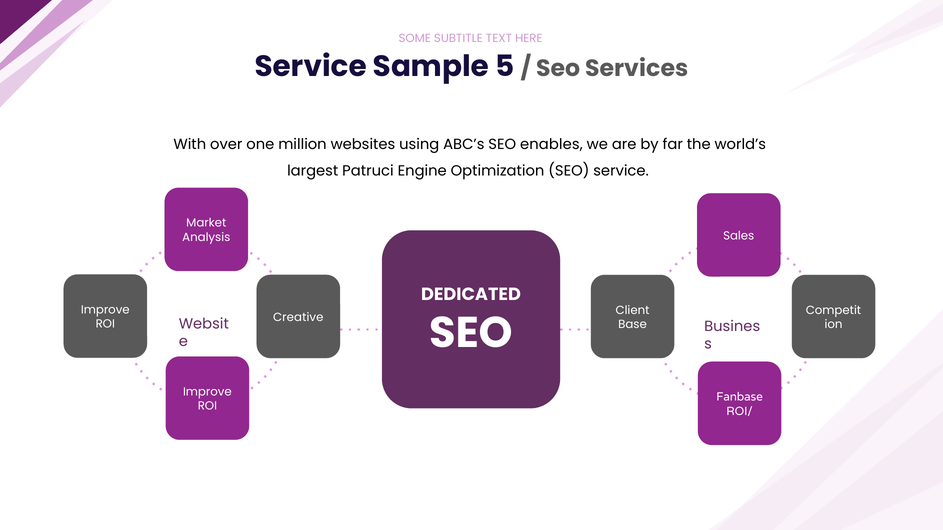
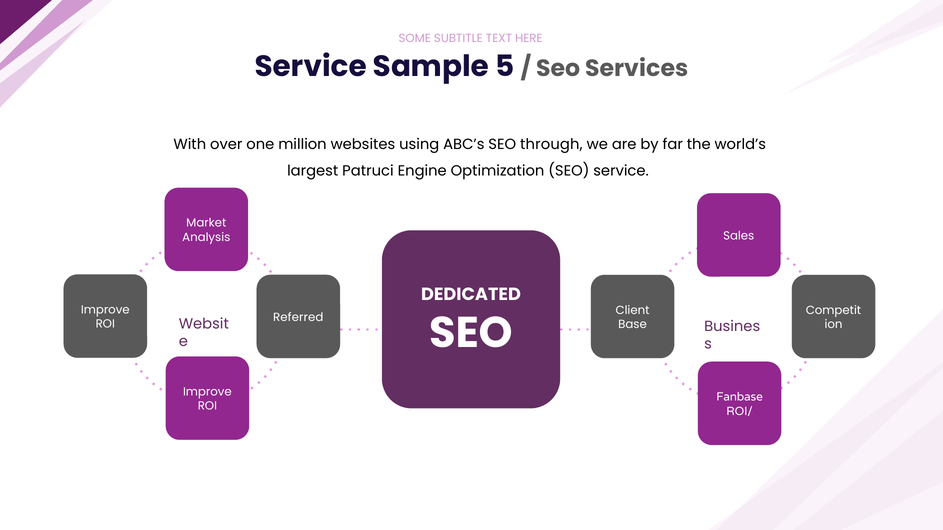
enables: enables -> through (551, 144)
Creative: Creative -> Referred (298, 317)
